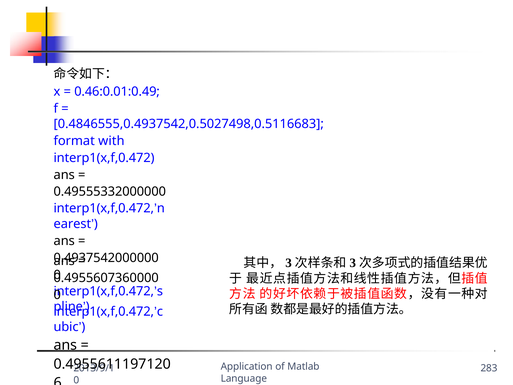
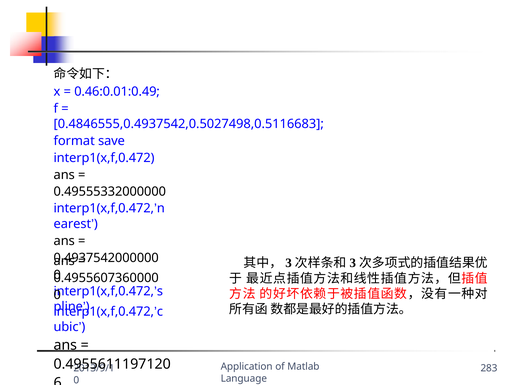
with: with -> save (112, 141)
